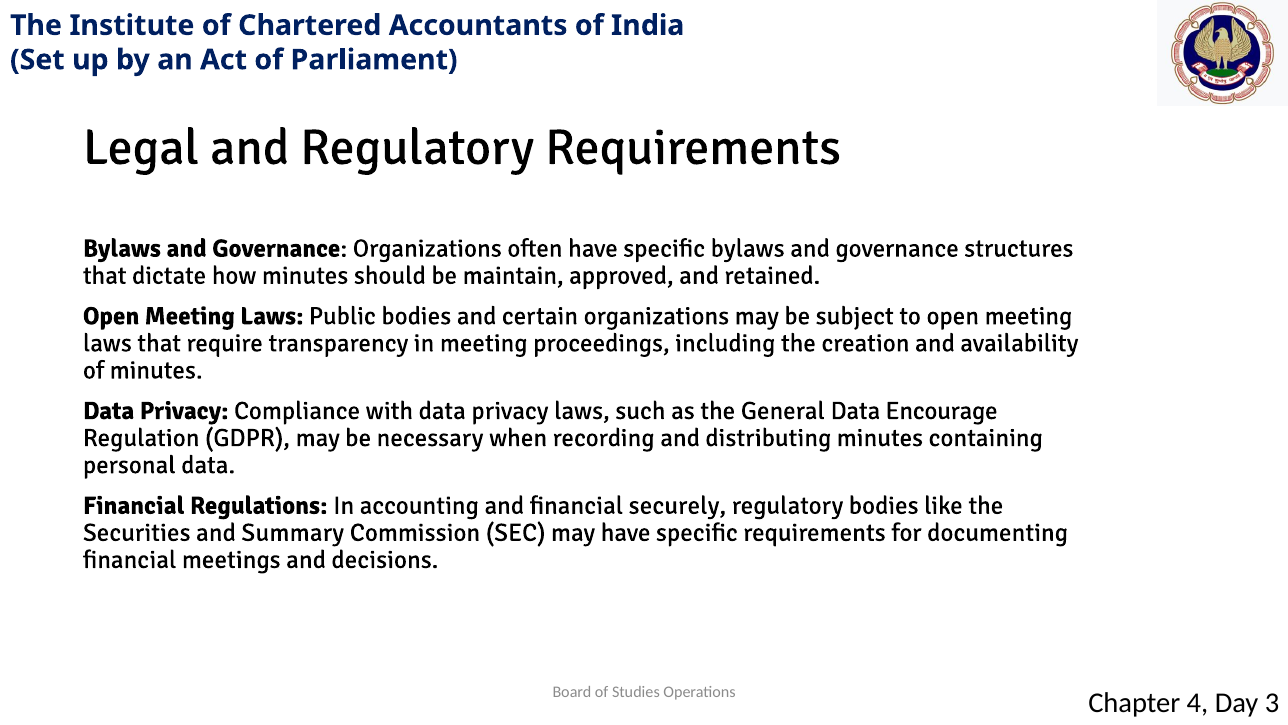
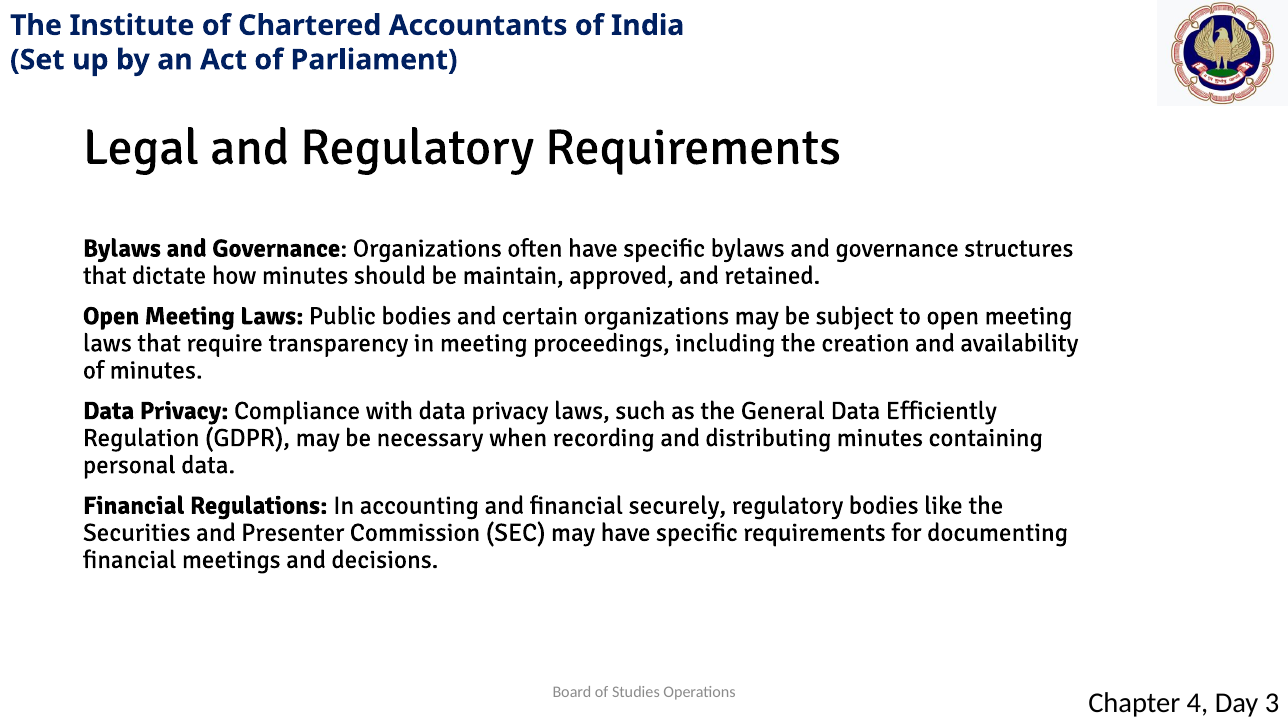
Encourage: Encourage -> Efficiently (941, 410)
Summary: Summary -> Presenter (293, 532)
